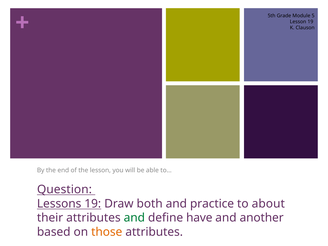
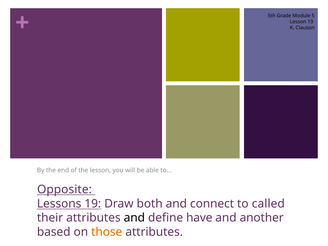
Question: Question -> Opposite (64, 189)
practice: practice -> connect (212, 204)
about: about -> called (268, 204)
and colour: green -> black (134, 218)
